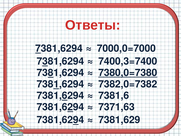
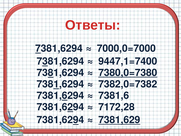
7400,3=7400: 7400,3=7400 -> 9447,1=7400 (128, 61)
7371,63: 7371,63 -> 7172,28 (117, 107)
7381,629 underline: none -> present (119, 120)
